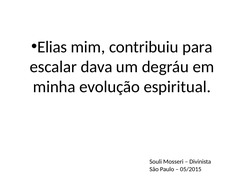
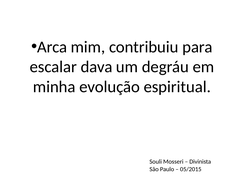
Elias: Elias -> Arca (52, 47)
